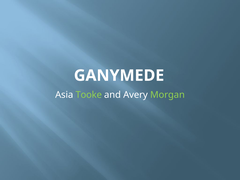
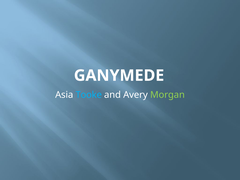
Tooke colour: light green -> light blue (89, 95)
